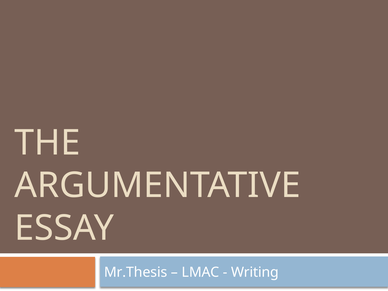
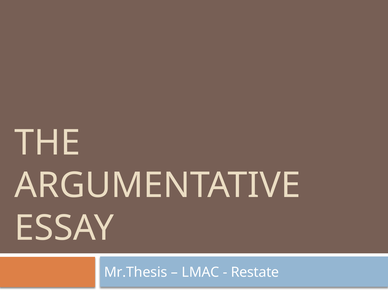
Writing: Writing -> Restate (255, 272)
